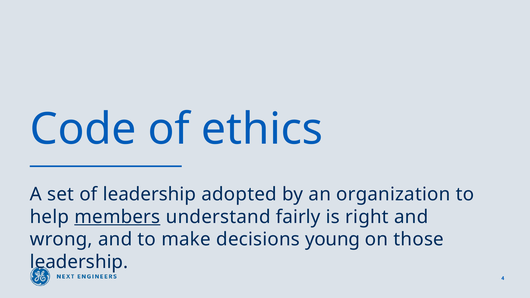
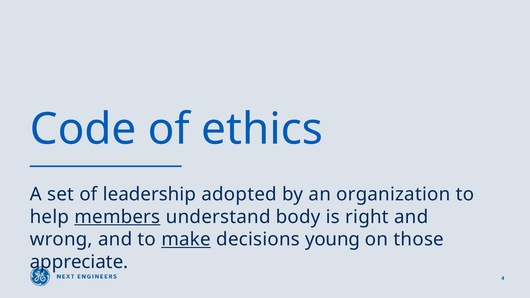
fairly: fairly -> body (298, 217)
make underline: none -> present (186, 239)
leadership: leadership -> appreciate (79, 262)
